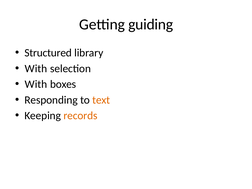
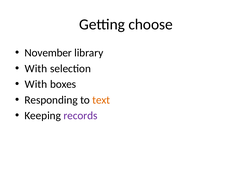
guiding: guiding -> choose (151, 24)
Structured: Structured -> November (48, 53)
records colour: orange -> purple (80, 116)
